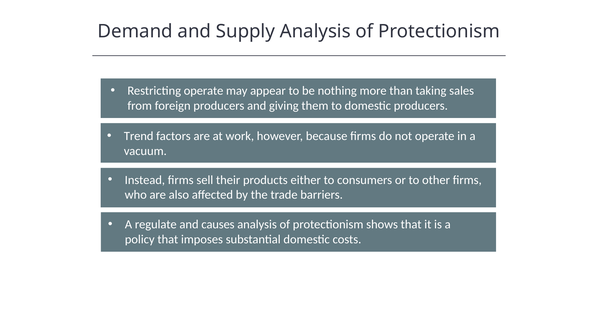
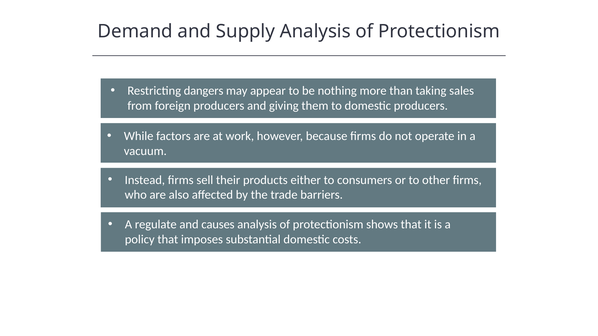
Restricting operate: operate -> dangers (204, 91)
Trend: Trend -> While (139, 136)
